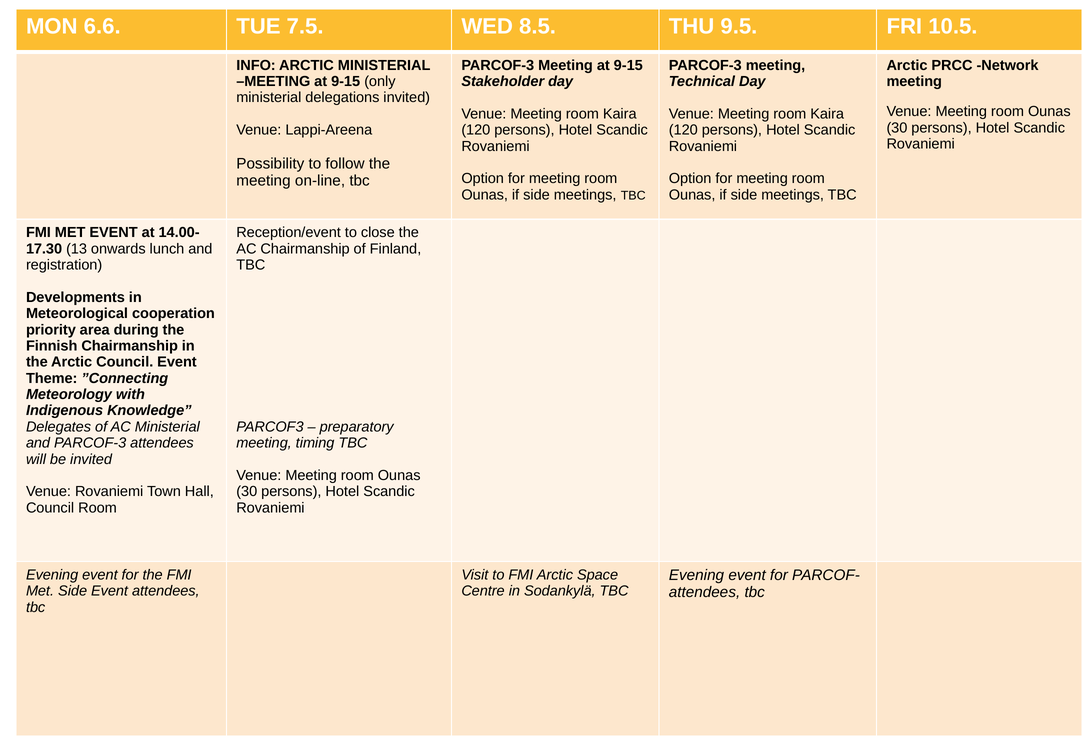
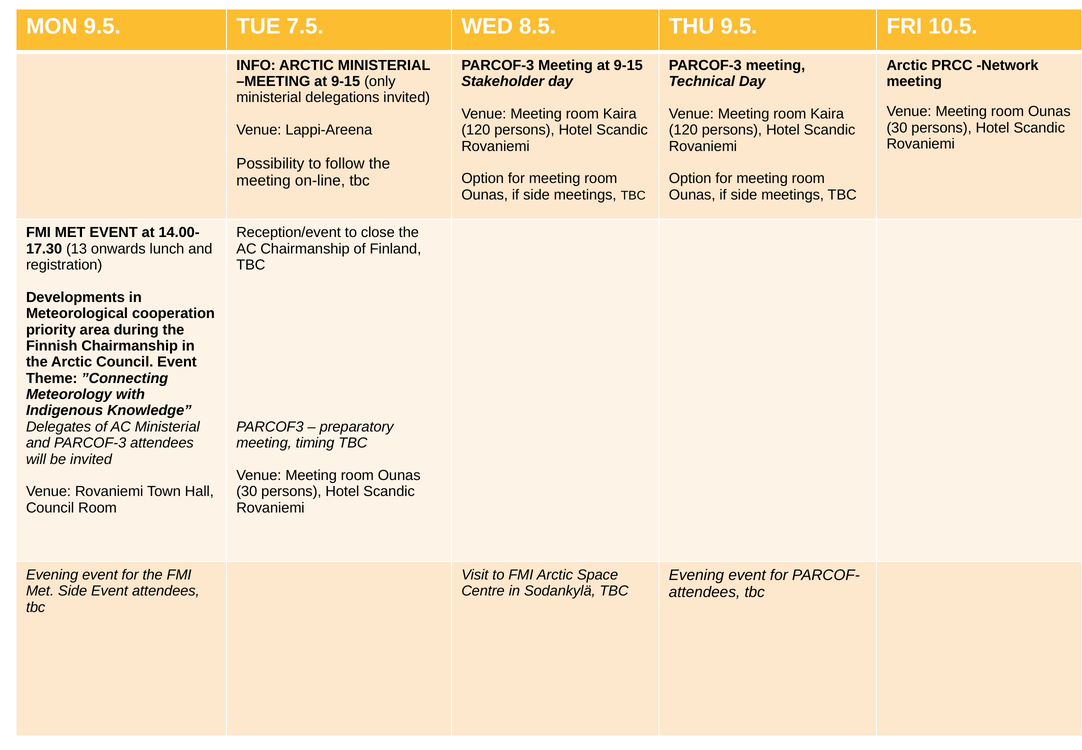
MON 6.6: 6.6 -> 9.5 (102, 26)
